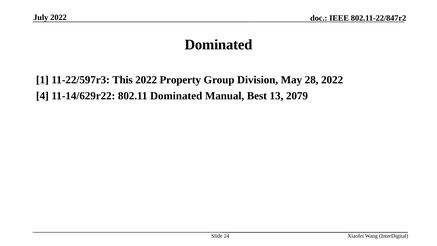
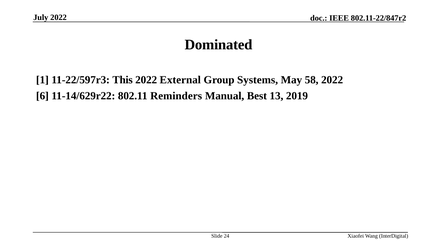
Property: Property -> External (180, 80)
Division: Division -> Systems (258, 80)
28: 28 -> 58 (312, 80)
4: 4 -> 6 (42, 96)
802.11 Dominated: Dominated -> Reminders (176, 96)
2079: 2079 -> 2019 (297, 96)
